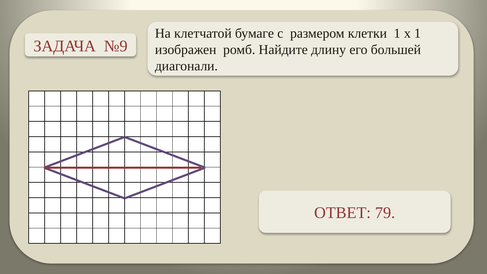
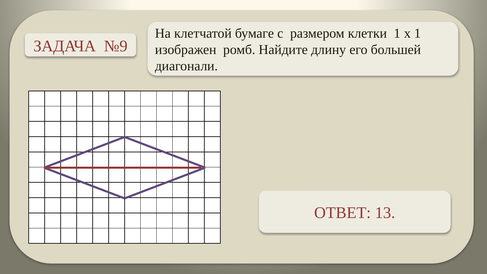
79: 79 -> 13 (385, 213)
